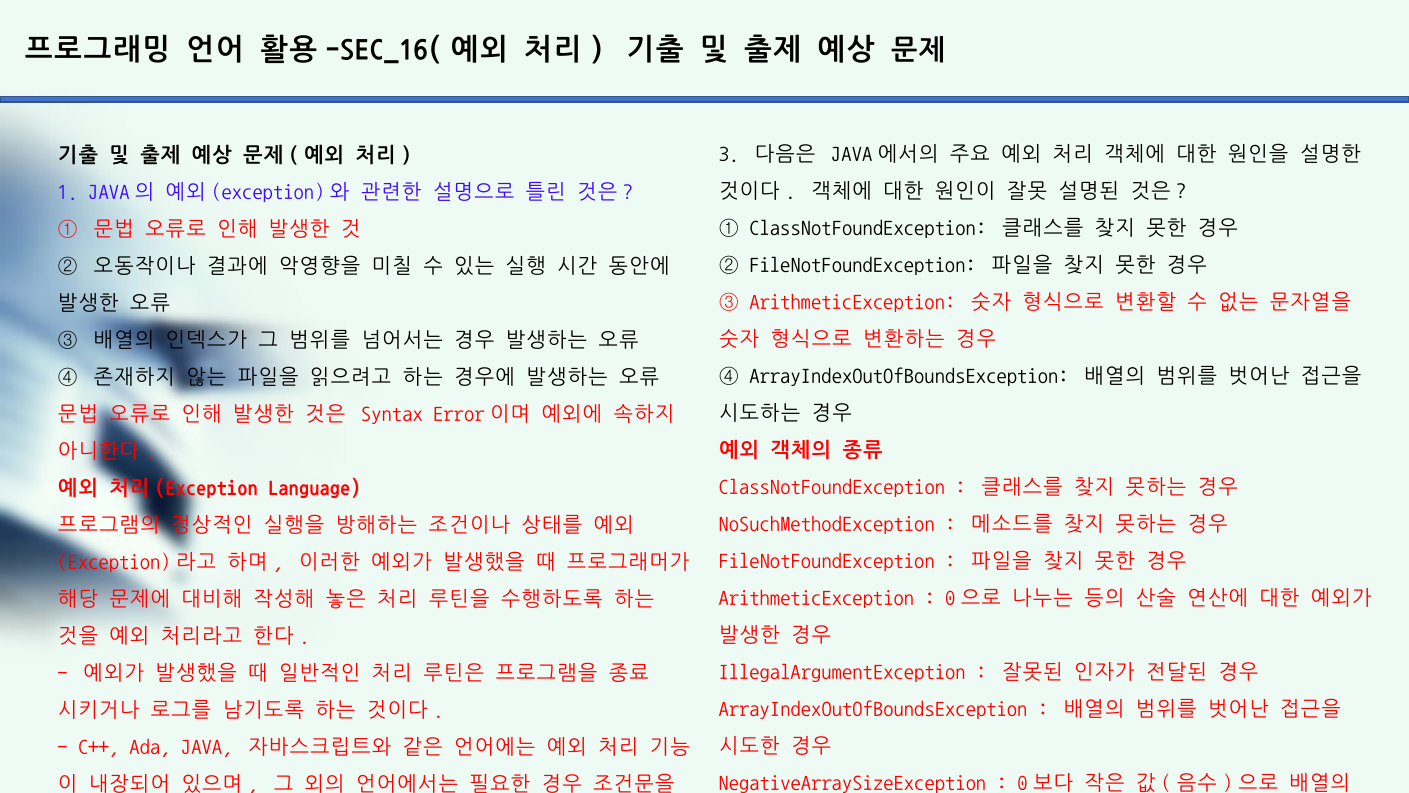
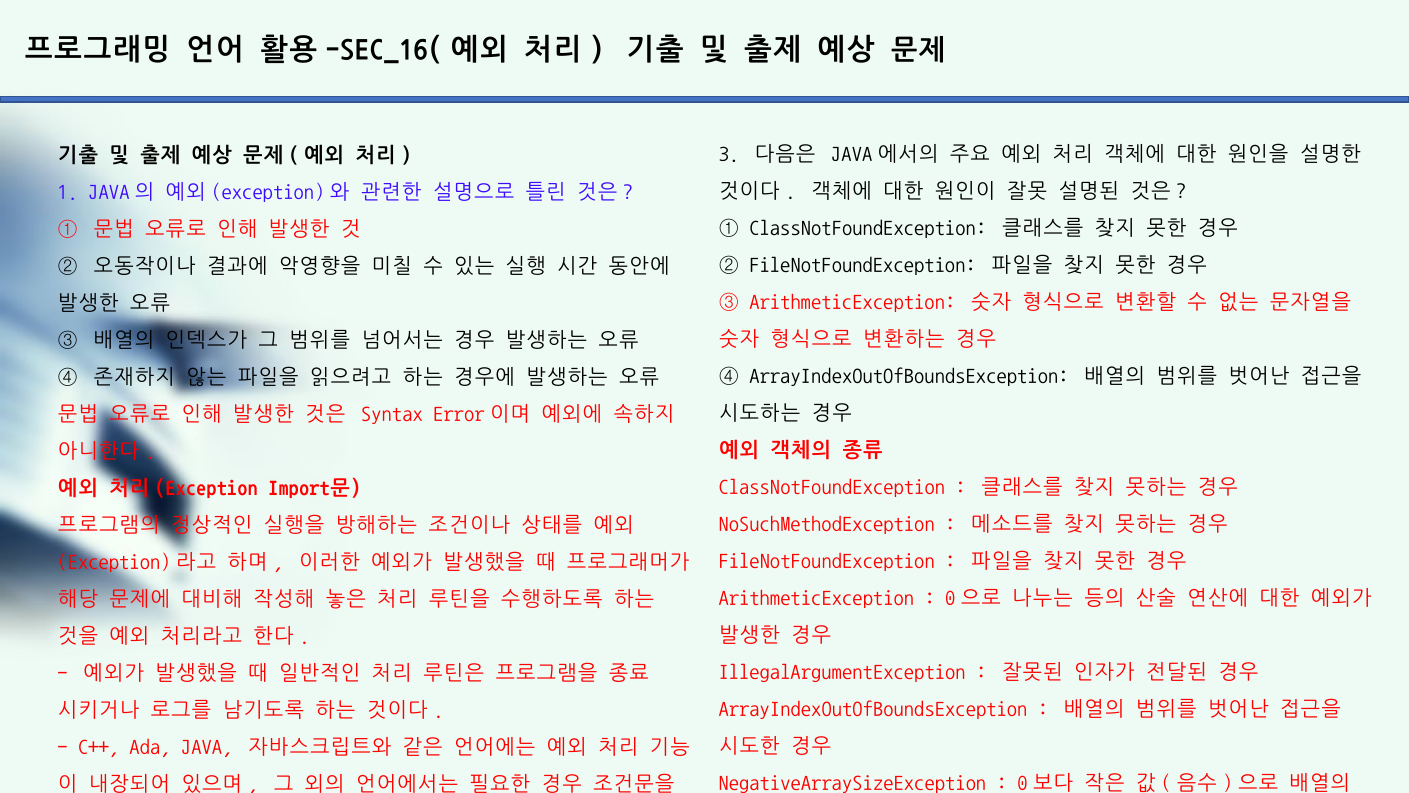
Language: Language -> Import문 (314, 488)
